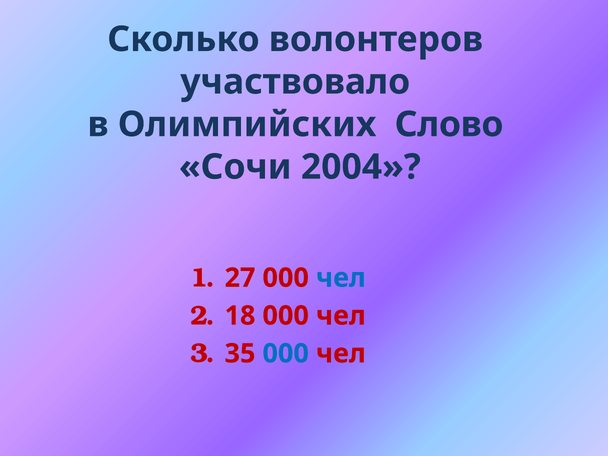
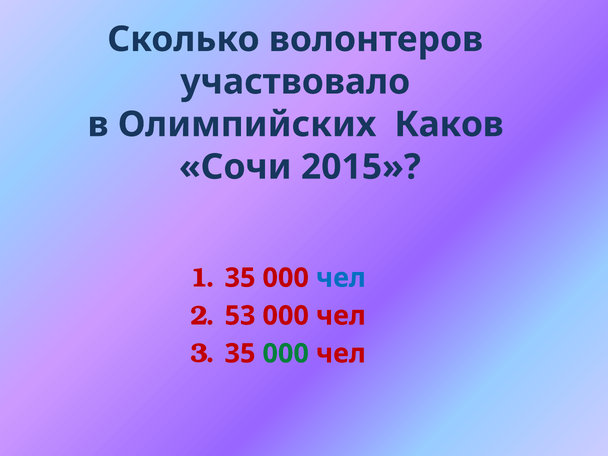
Слово: Слово -> Каков (449, 124)
2004: 2004 -> 2015 (361, 167)
27: 27 -> 35 (240, 278)
18: 18 -> 53 (240, 316)
000 colour: blue -> green (286, 354)
